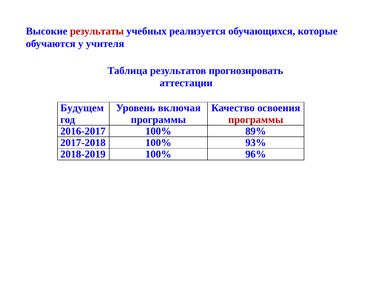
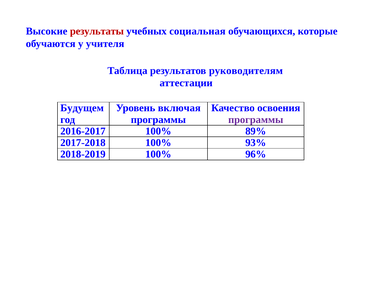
реализуется: реализуется -> социальная (197, 31)
прогнозировать: прогнозировать -> руководителям (246, 71)
программы colour: red -> purple (256, 120)
